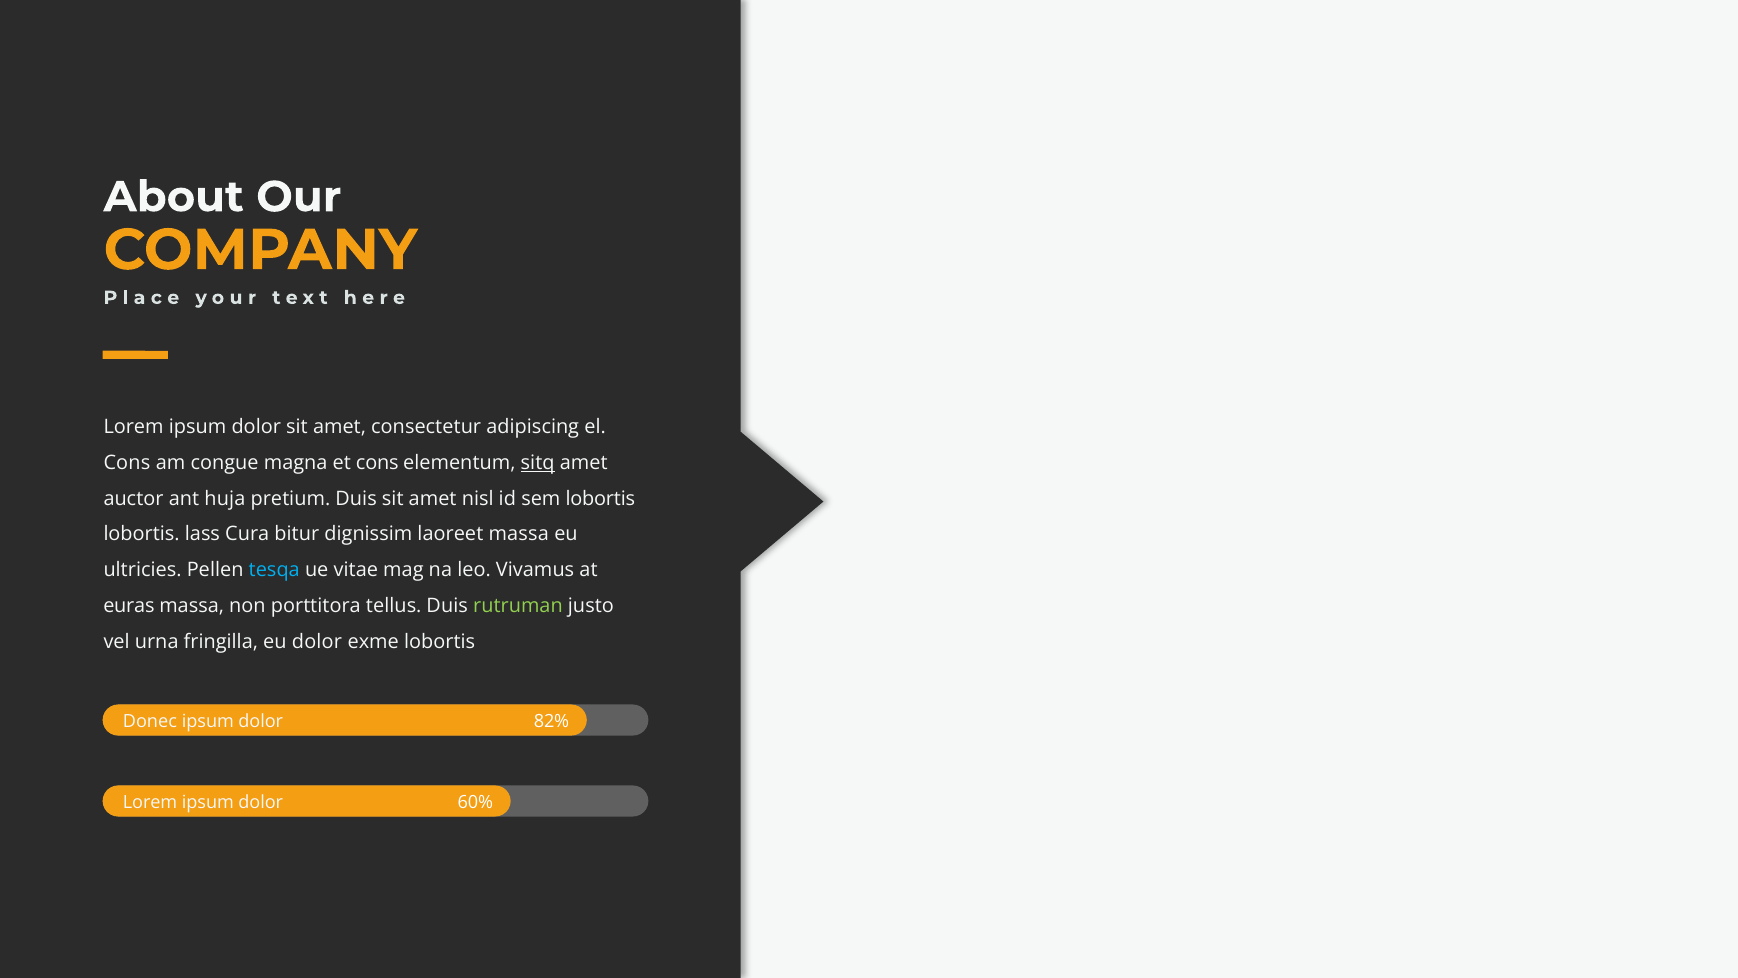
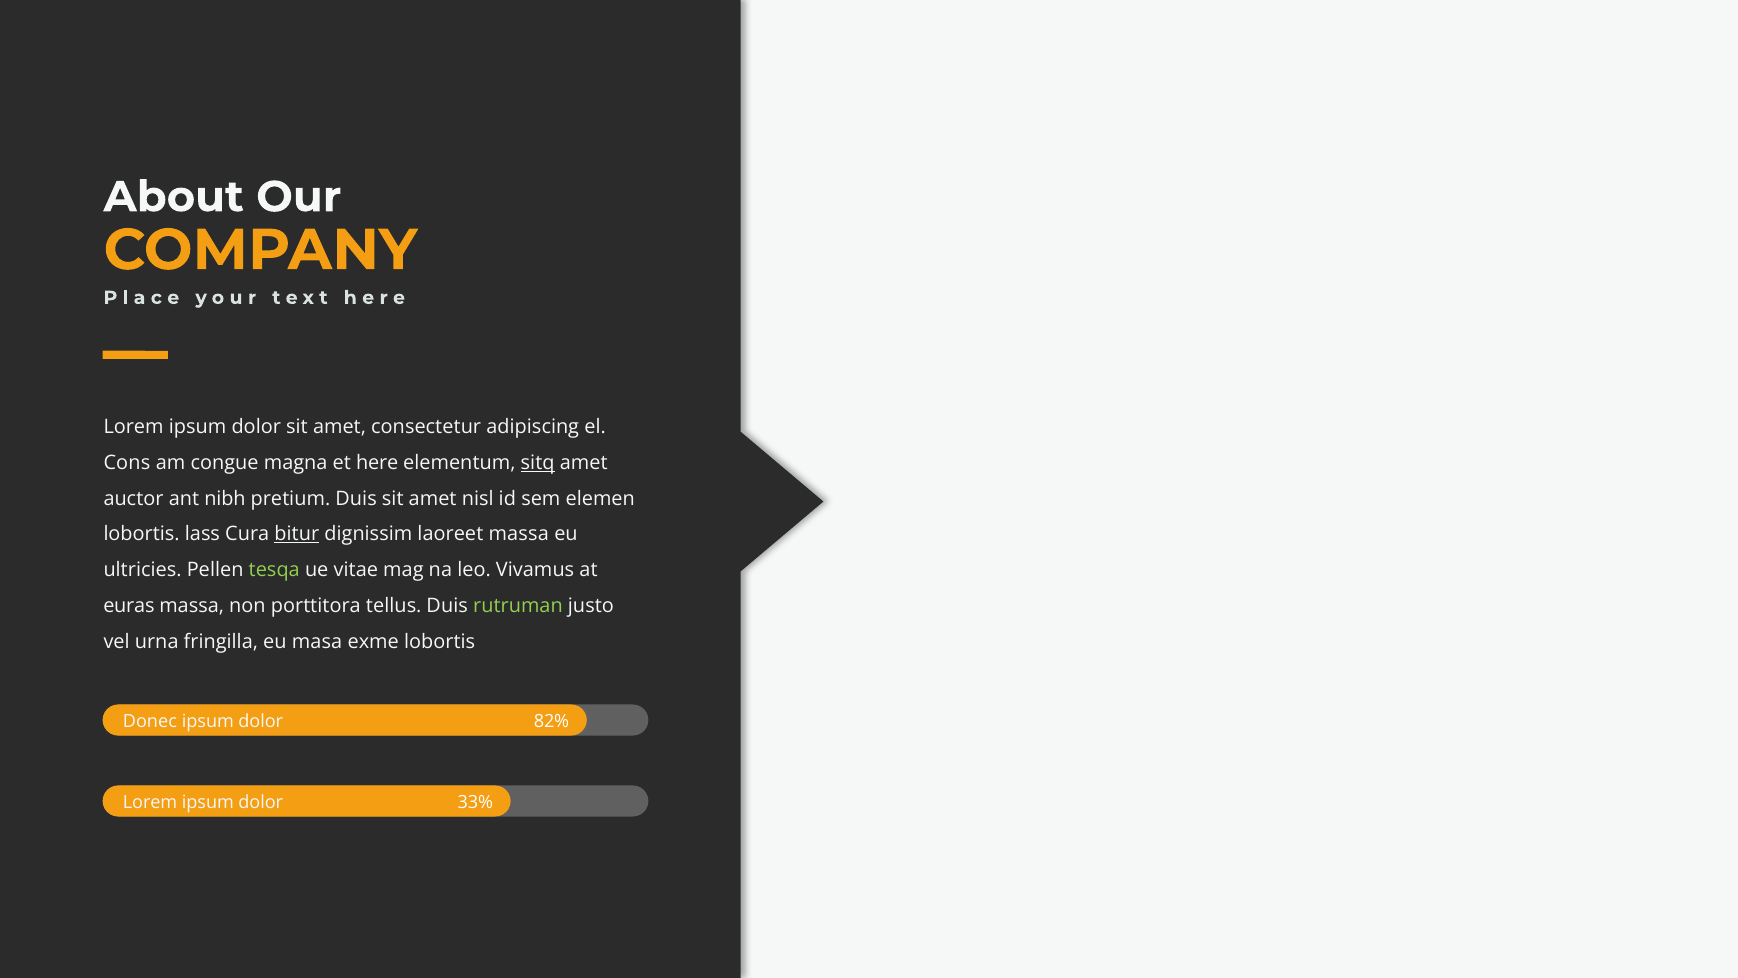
et cons: cons -> here (377, 462)
huja: huja -> nibh (225, 498)
sem lobortis: lobortis -> elemen (600, 498)
bitur underline: none -> present (297, 534)
tesqa colour: light blue -> light green (274, 570)
eu dolor: dolor -> masa (317, 642)
60%: 60% -> 33% (475, 802)
